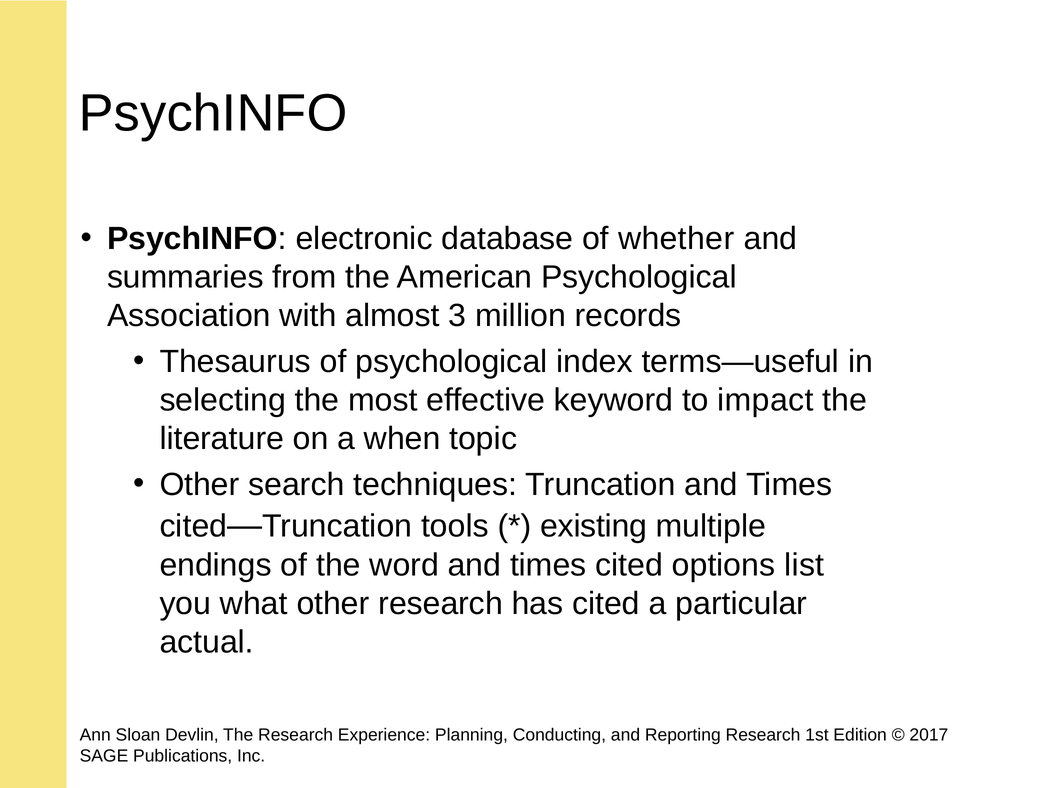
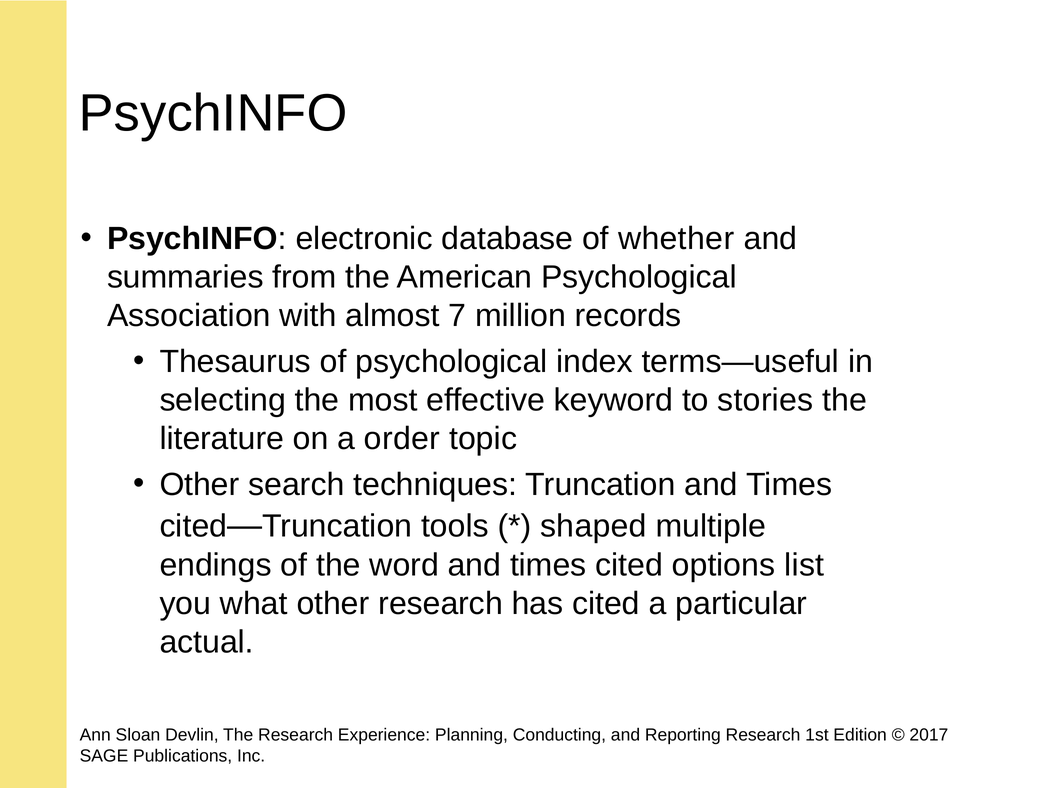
3: 3 -> 7 (457, 316)
impact: impact -> stories (765, 400)
when: when -> order (402, 439)
existing: existing -> shaped (593, 526)
